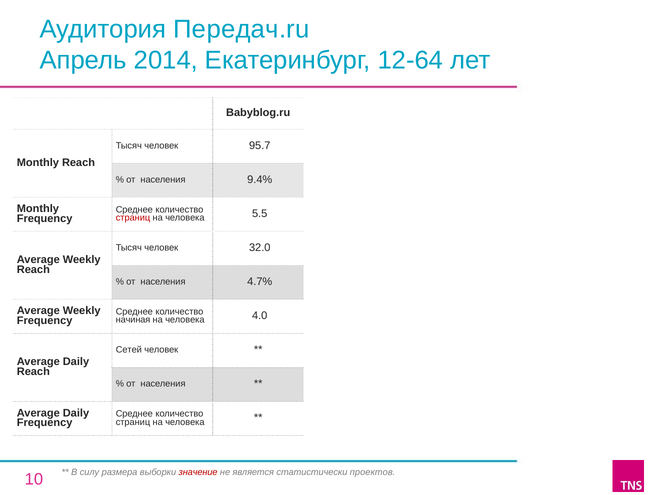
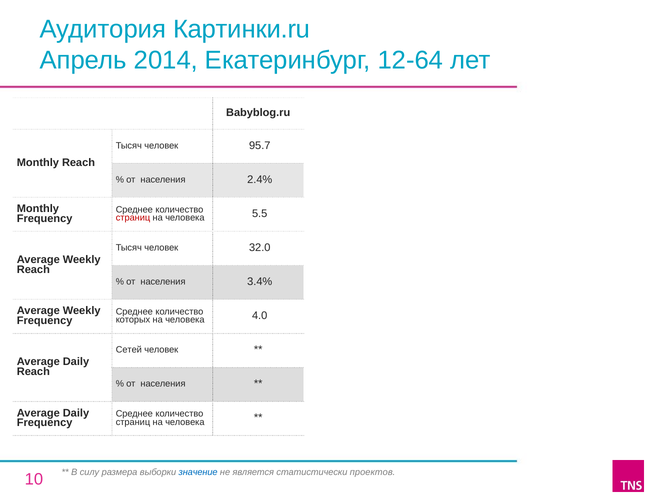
Передач.ru: Передач.ru -> Картинки.ru (242, 29)
9.4%: 9.4% -> 2.4% (260, 180)
4.7%: 4.7% -> 3.4% (260, 282)
начиная: начиная -> которых (133, 320)
значение colour: red -> blue (198, 473)
